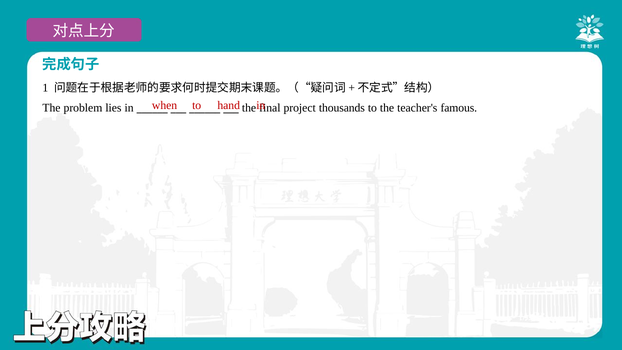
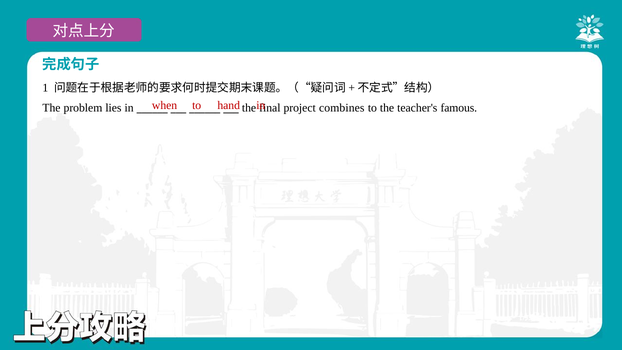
thousands: thousands -> combines (342, 108)
